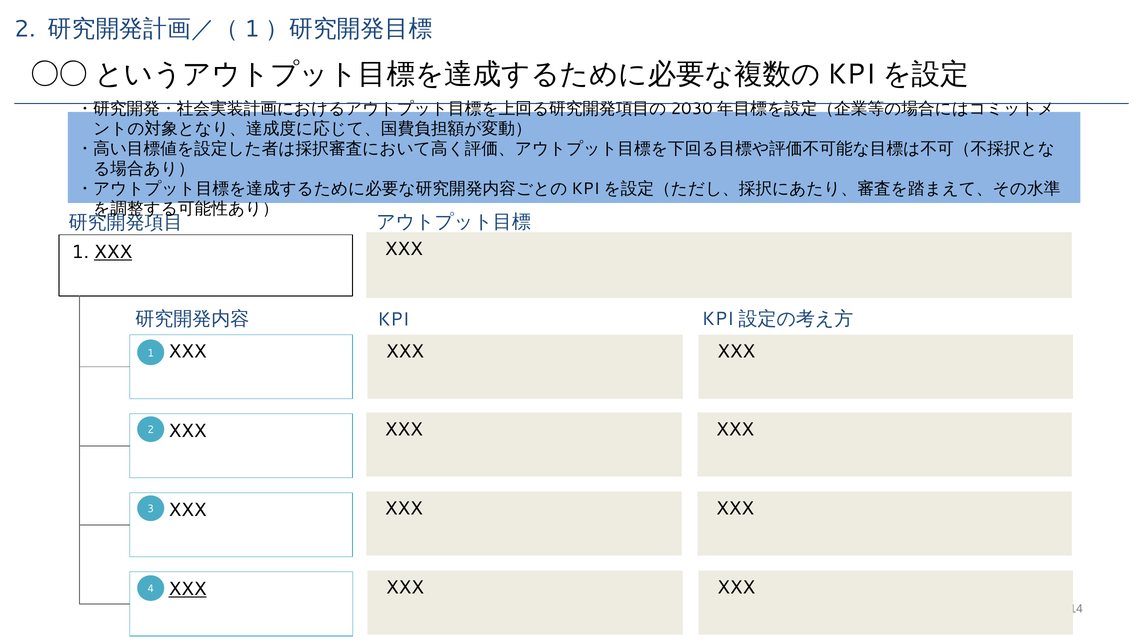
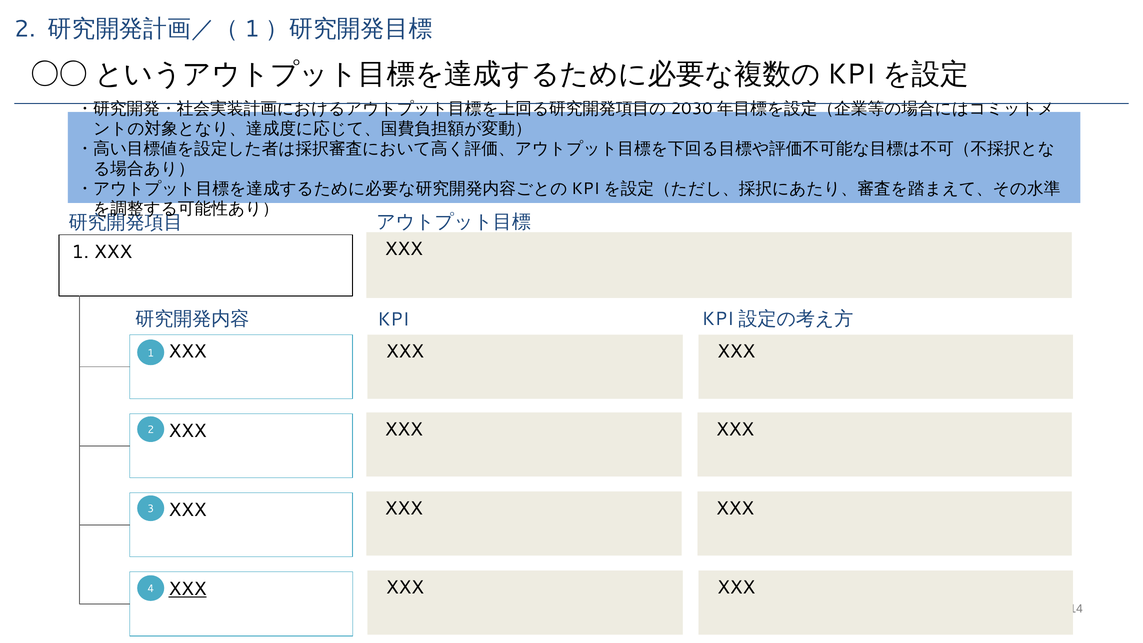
XXX underline: present -> none (113, 252)
